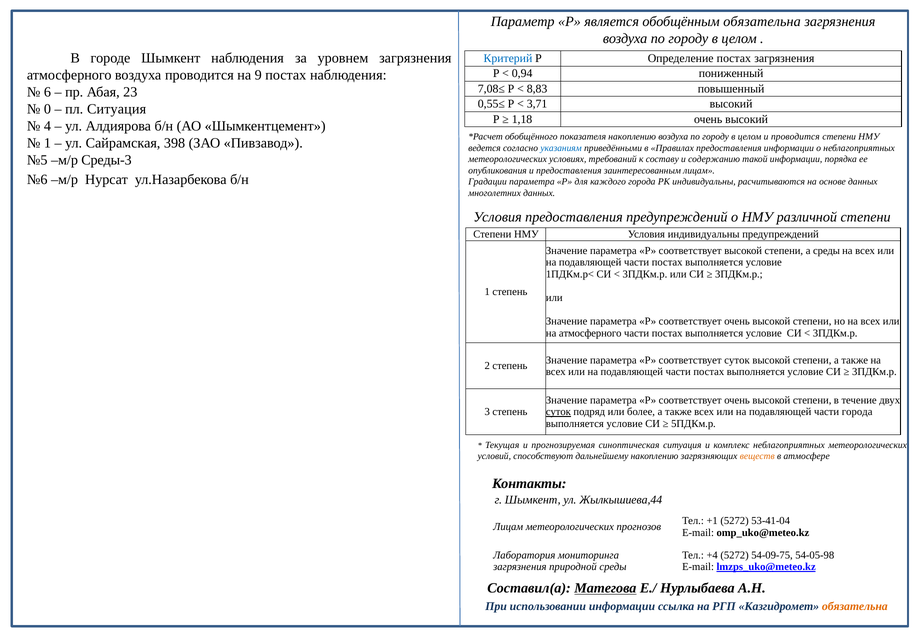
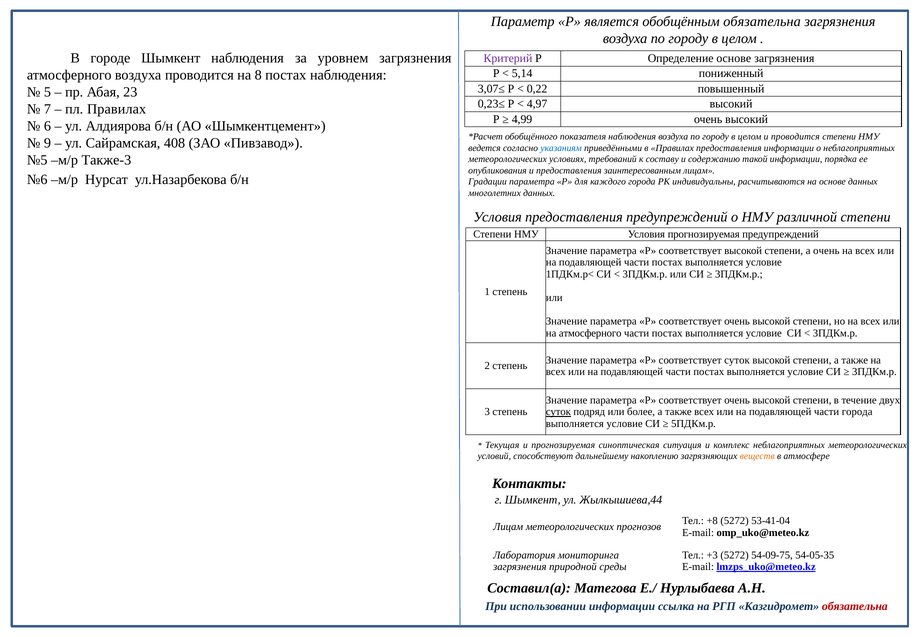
Критерий colour: blue -> purple (508, 58)
Определение постах: постах -> основе (734, 58)
0,94: 0,94 -> 5,14 (522, 74)
9: 9 -> 8 (258, 75)
7,08≤: 7,08≤ -> 3,07≤ (491, 89)
8,83: 8,83 -> 0,22 (537, 89)
6: 6 -> 5 (48, 92)
0,55≤: 0,55≤ -> 0,23≤ (491, 104)
3,71: 3,71 -> 4,97 (537, 104)
0: 0 -> 7 (48, 109)
пл Ситуация: Ситуация -> Правилах (117, 109)
1,18: 1,18 -> 4,99 (522, 119)
4: 4 -> 6 (48, 126)
показателя накоплению: накоплению -> наблюдения (632, 137)
1: 1 -> 9 (48, 143)
398: 398 -> 408 (175, 143)
Среды-3: Среды-3 -> Также-3 (106, 160)
Условия индивидуальны: индивидуальны -> прогнозируемая (704, 234)
а среды: среды -> очень (826, 251)
+1: +1 -> +8 (712, 521)
+4: +4 -> +3 (712, 555)
54-05-98: 54-05-98 -> 54-05-35 (815, 555)
Матегова underline: present -> none (605, 588)
обязательна colour: orange -> red (855, 607)
